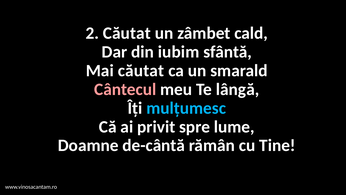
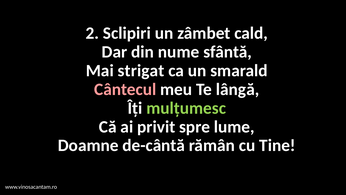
2 Căutat: Căutat -> Sclipiri (127, 33)
iubim: iubim -> nume (179, 52)
Mai căutat: căutat -> strigat (141, 70)
mulțumesc colour: light blue -> light green (186, 108)
